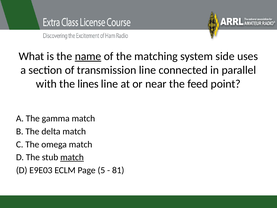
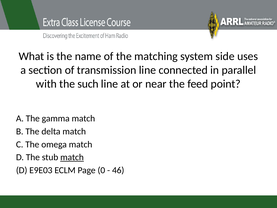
name underline: present -> none (88, 56)
lines: lines -> such (88, 84)
5: 5 -> 0 (101, 170)
81: 81 -> 46 (118, 170)
